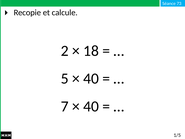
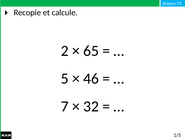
18: 18 -> 65 (91, 51)
40: 40 -> 46 (91, 78)
40: 40 -> 32 (91, 106)
